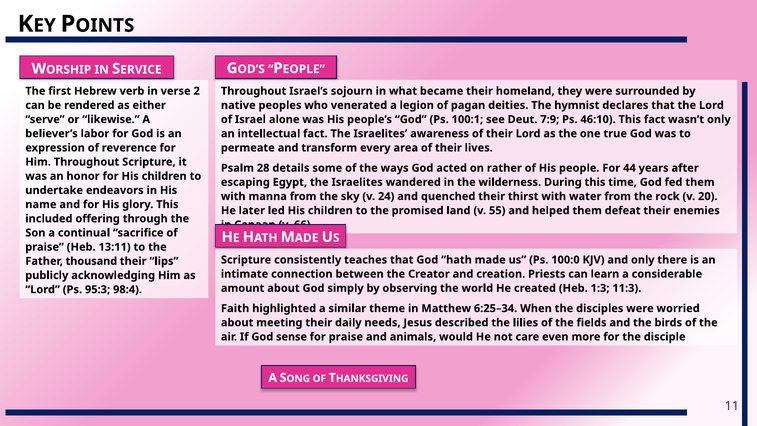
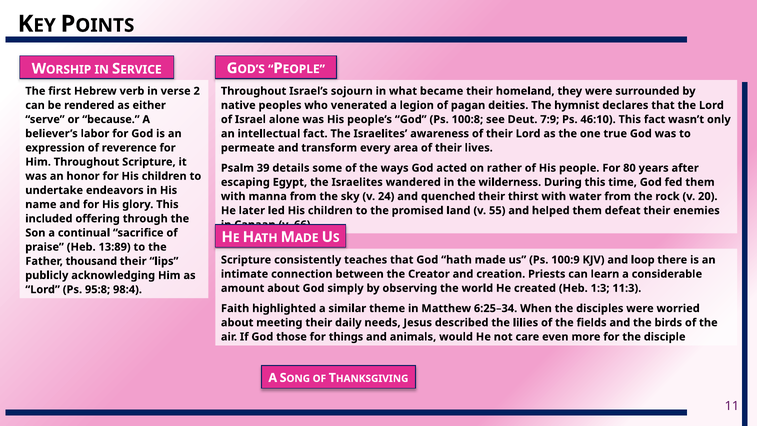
likewise: likewise -> because (111, 119)
100:1: 100:1 -> 100:8 (467, 119)
28: 28 -> 39 (263, 168)
44: 44 -> 80 (629, 168)
13:11: 13:11 -> 13:89 (115, 247)
100:0: 100:0 -> 100:9 (565, 260)
and only: only -> loop (643, 260)
95:3: 95:3 -> 95:8 (98, 289)
sense: sense -> those (292, 337)
for praise: praise -> things (346, 337)
